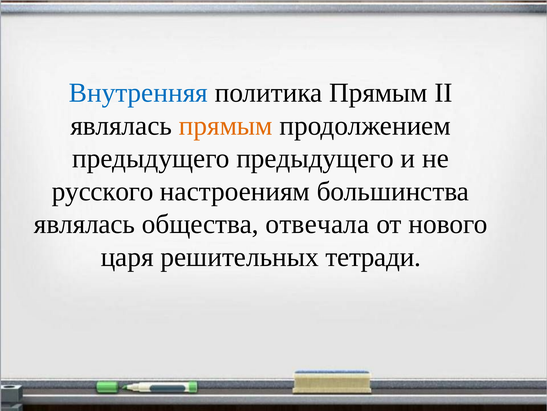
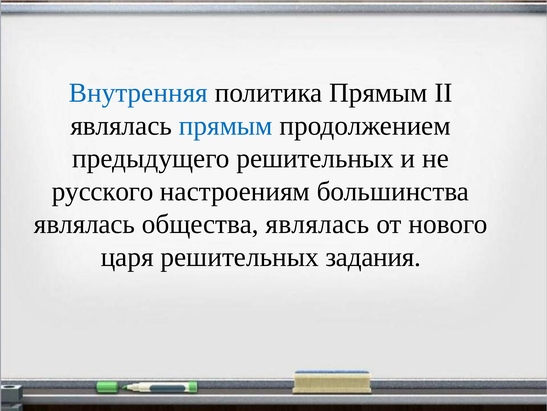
прямым colour: orange -> blue (226, 125)
предыдущего предыдущего: предыдущего -> решительных (315, 158)
общества отвечала: отвечала -> являлась (317, 224)
тетради: тетради -> задания (373, 257)
